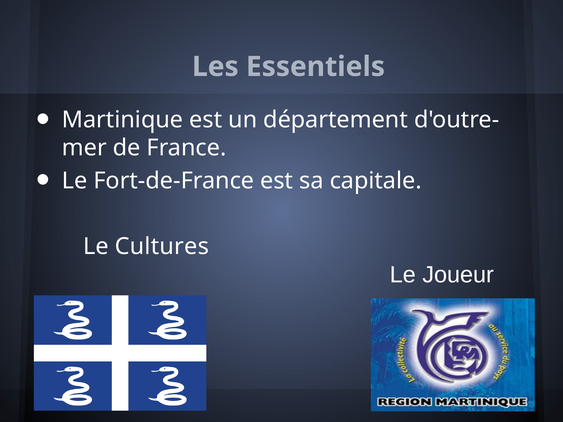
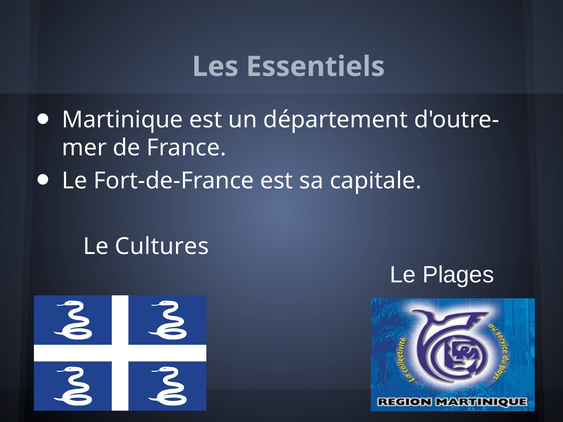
Joueur: Joueur -> Plages (458, 275)
